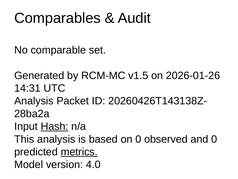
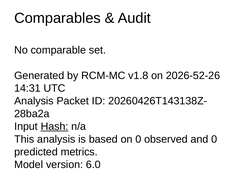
v1.5: v1.5 -> v1.8 (138, 75)
2026-01-26: 2026-01-26 -> 2026-52-26 (193, 75)
metrics underline: present -> none (79, 151)
4.0: 4.0 -> 6.0 (93, 164)
